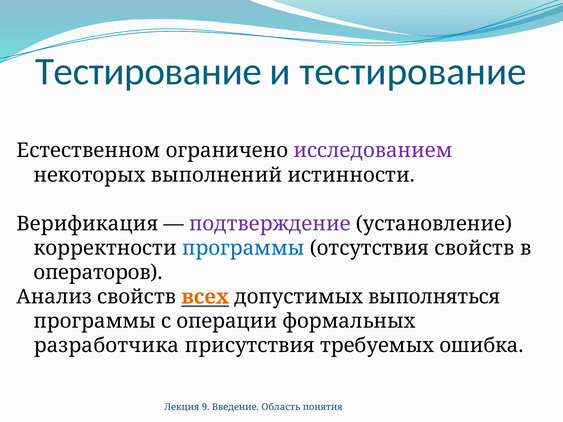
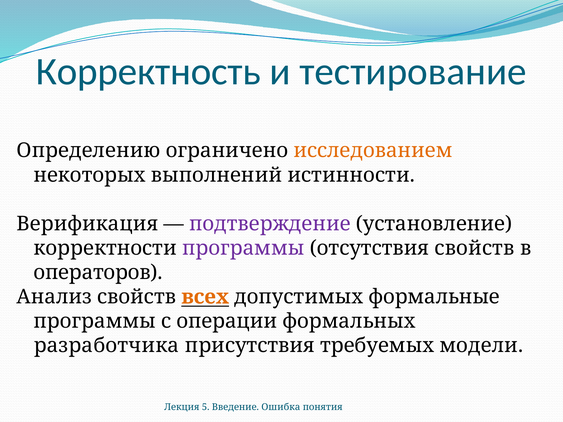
Тестирование: Тестирование -> Корректность (148, 72)
Естественном: Естественном -> Определению (88, 151)
исследованием colour: purple -> orange (373, 151)
программы colour: blue -> purple (243, 248)
выполняться: выполняться -> формальные (434, 297)
ошибка: ошибка -> модели (481, 346)
9: 9 -> 5 (206, 407)
Область: Область -> Ошибка (281, 407)
